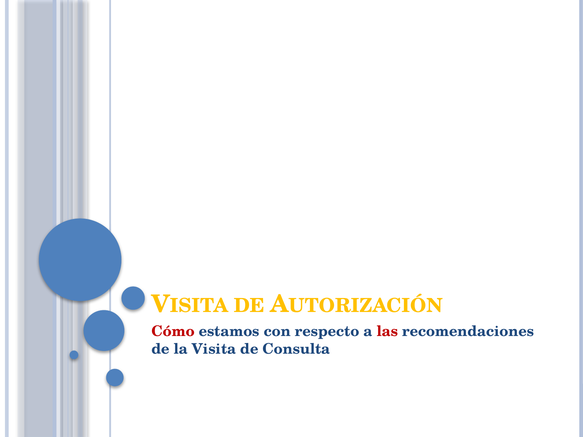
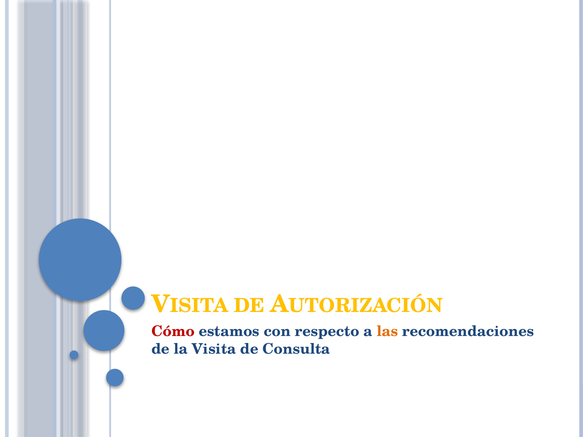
las colour: red -> orange (387, 332)
